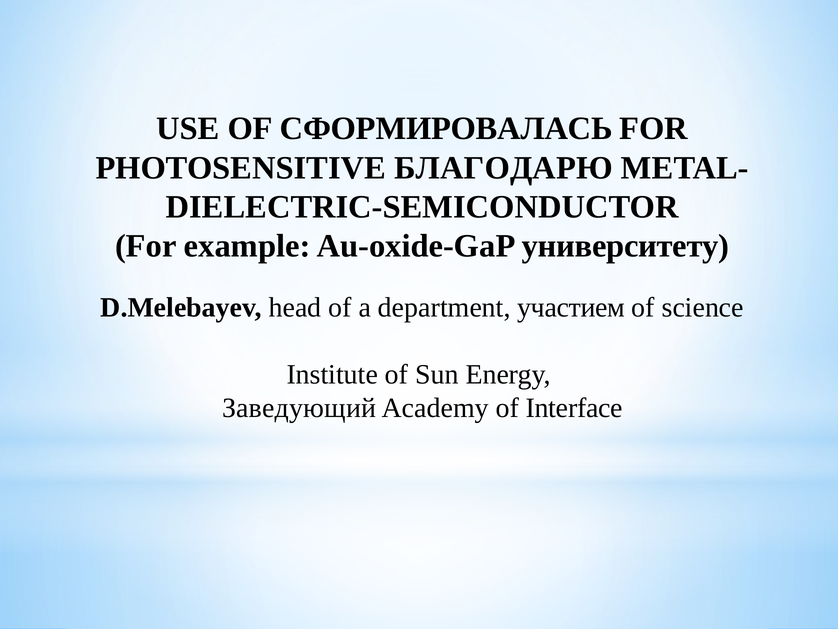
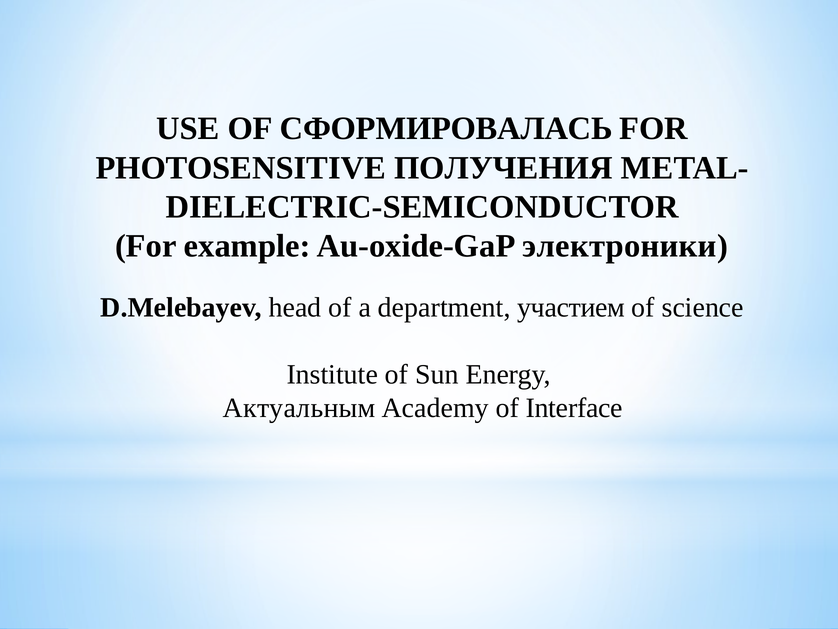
БЛАГОДАРЮ: БЛАГОДАРЮ -> ПОЛУЧЕНИЯ (503, 168)
университету: университету -> электроники (625, 246)
Заведующий: Заведующий -> Актуальным (299, 408)
